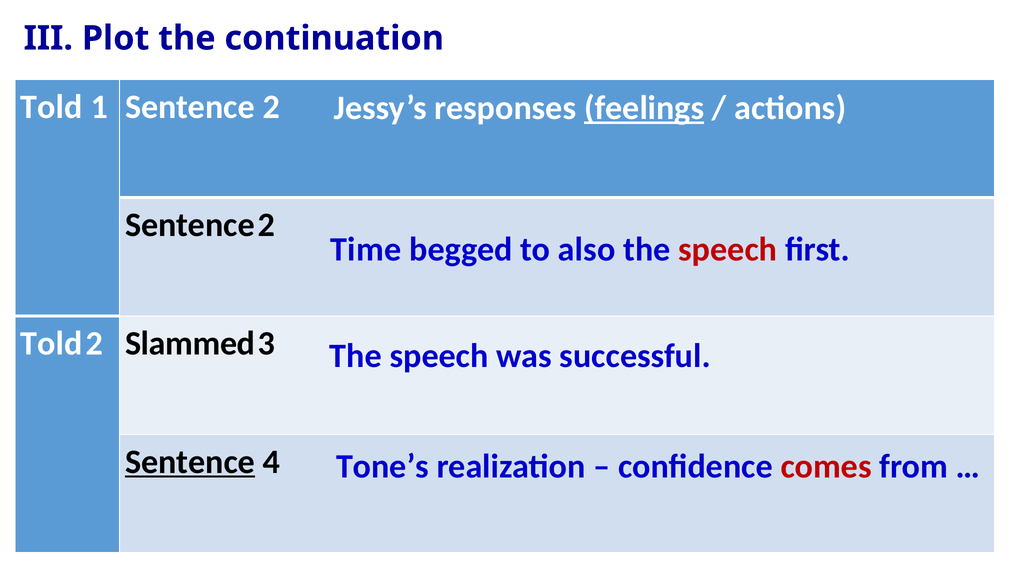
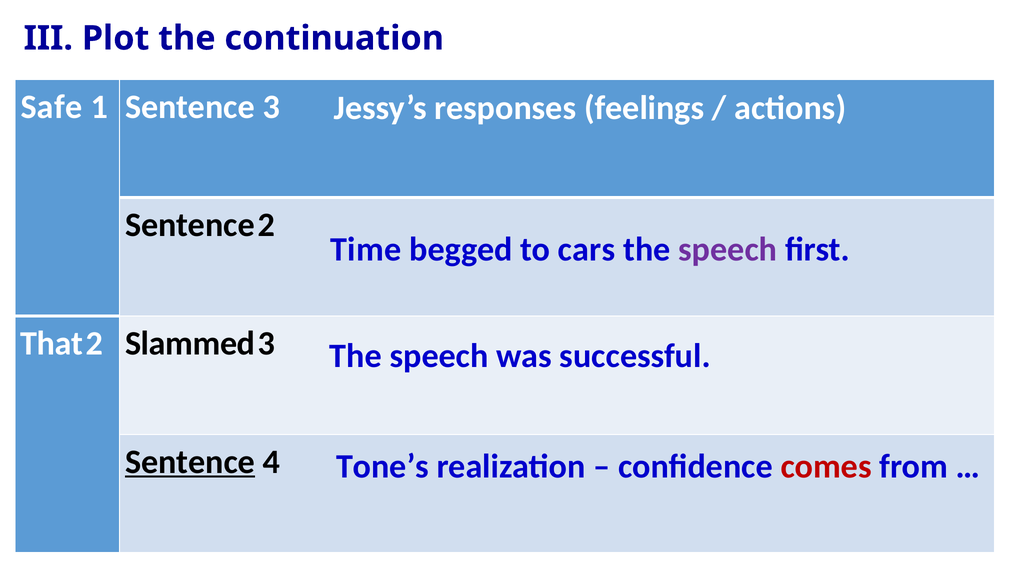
Told: Told -> Safe (51, 107)
1 Sentence 2: 2 -> 3 (271, 107)
feelings underline: present -> none (644, 108)
also: also -> cars (587, 249)
speech colour: red -> purple (728, 249)
Told: Told -> That (52, 343)
